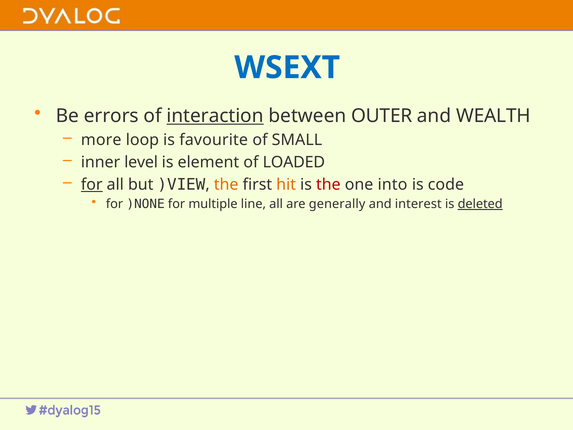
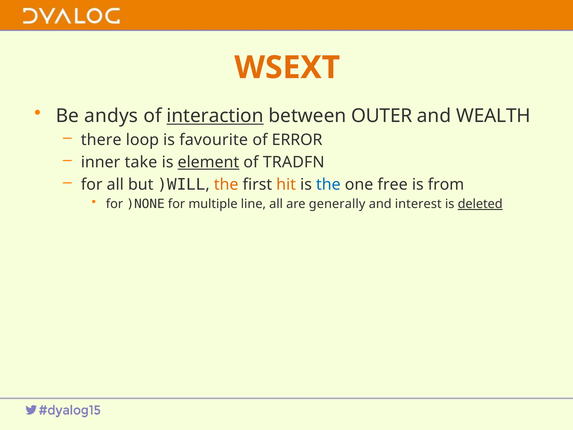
WSEXT colour: blue -> orange (287, 68)
errors: errors -> andys (111, 116)
more: more -> there (101, 140)
SMALL: SMALL -> ERROR (297, 140)
level: level -> take (141, 162)
element underline: none -> present (208, 162)
LOADED: LOADED -> TRADFN (294, 162)
for underline: present -> none (92, 184)
)VIEW: )VIEW -> )WILL (182, 184)
the colour: red -> blue (328, 184)
into: into -> free (393, 184)
code: code -> from (446, 184)
